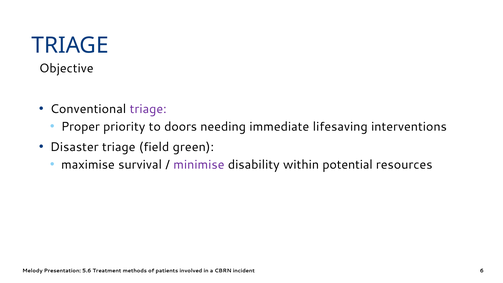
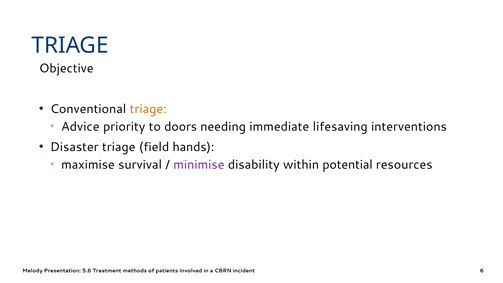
triage colour: purple -> orange (148, 109)
Proper: Proper -> Advice (80, 127)
green: green -> hands (193, 147)
